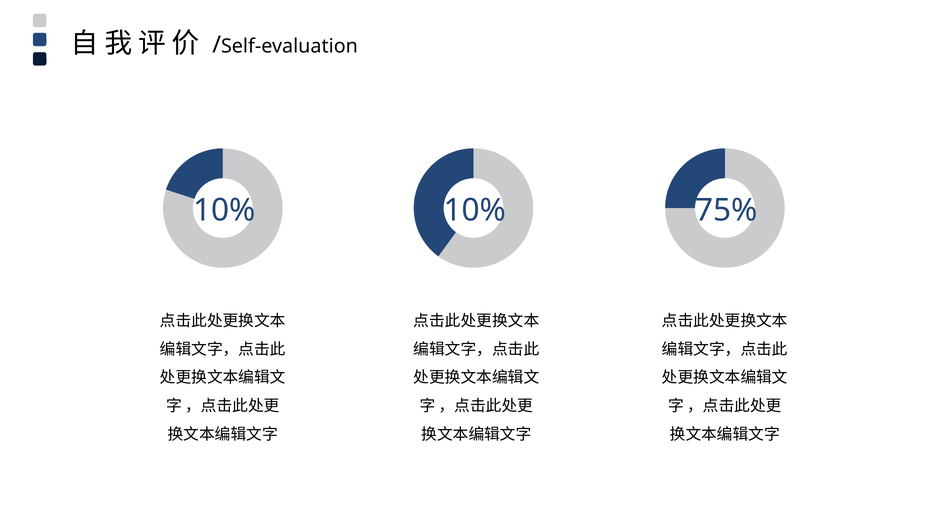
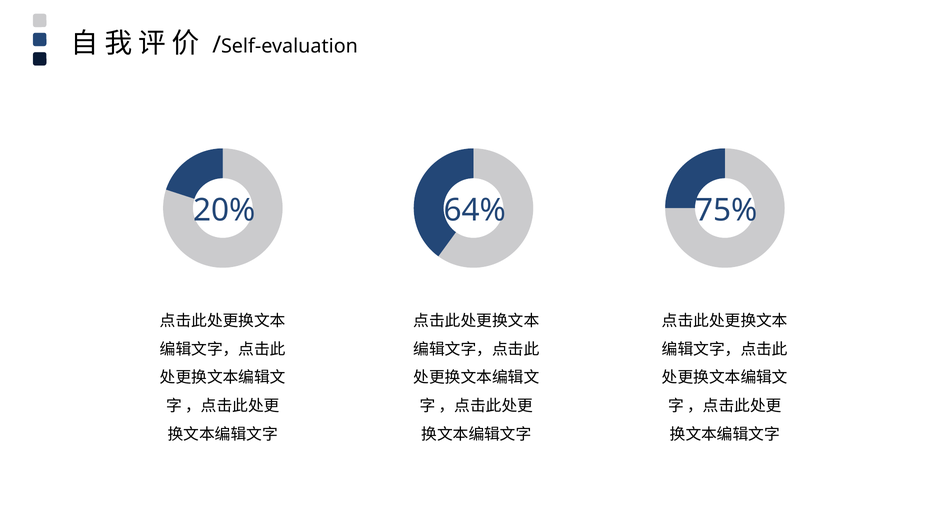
10%: 10% -> 20% (224, 211)
10%: 10% -> 64% (475, 211)
